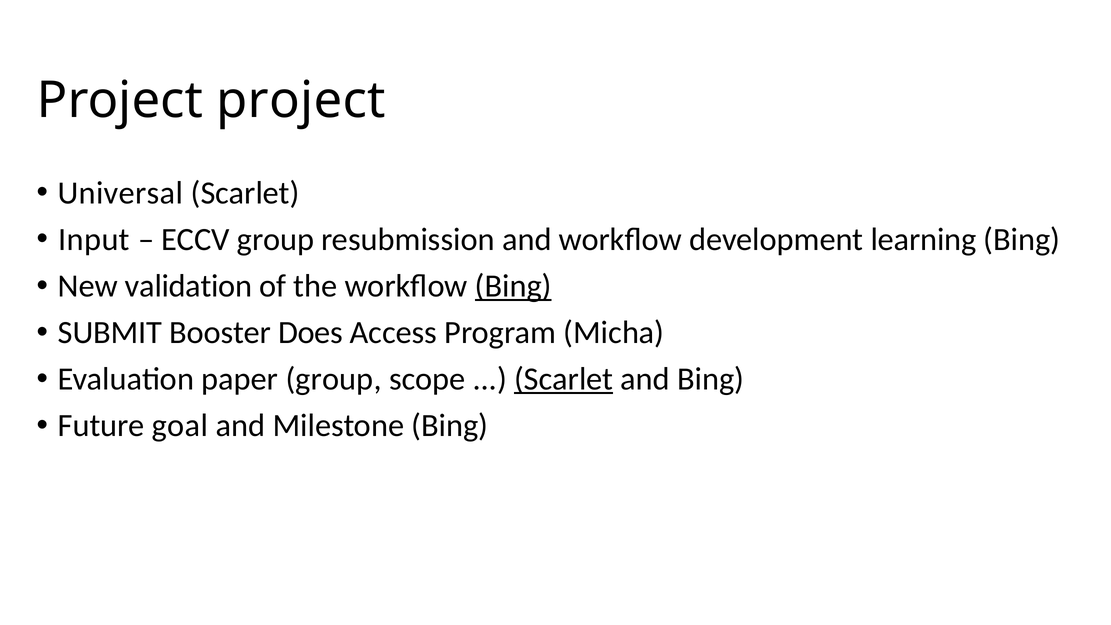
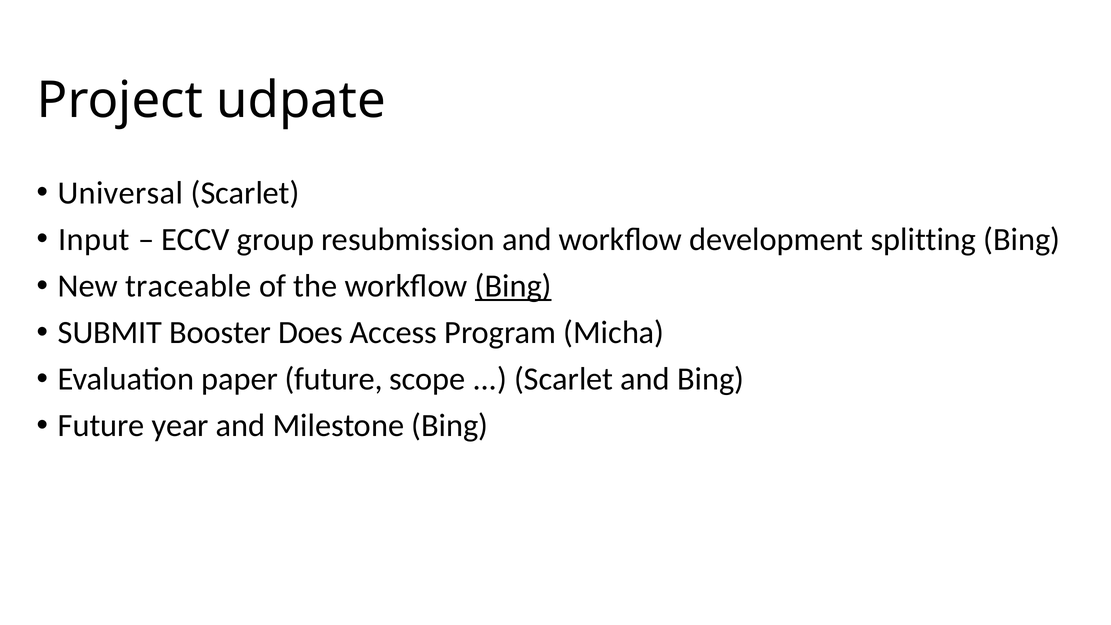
Project project: project -> udpate (301, 100)
learning: learning -> splitting (923, 240)
validation: validation -> traceable (188, 286)
paper group: group -> future (334, 379)
Scarlet underline: present -> none (564, 379)
goal: goal -> year (180, 426)
